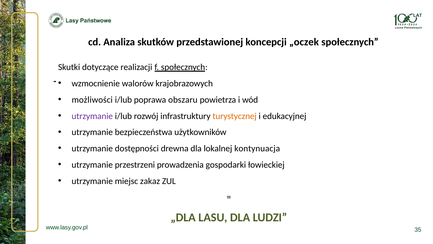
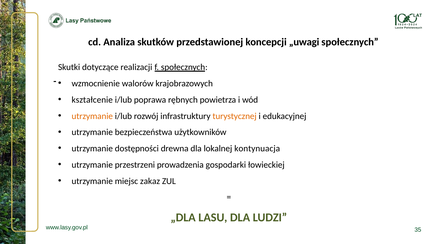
„oczek: „oczek -> „uwagi (304, 42)
możliwości: możliwości -> kształcenie (92, 100)
obszaru: obszaru -> rębnych (183, 100)
utrzymanie colour: purple -> orange (92, 116)
